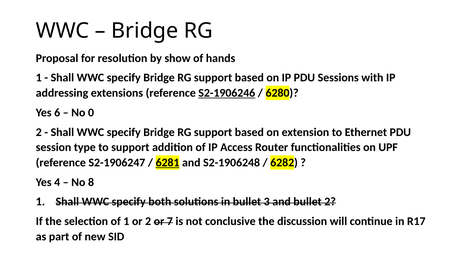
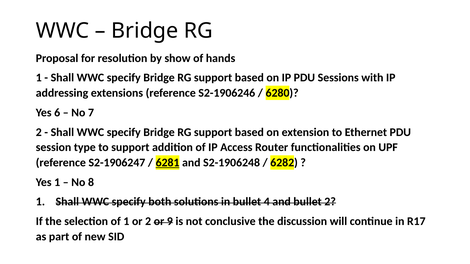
S2-1906246 underline: present -> none (227, 93)
0: 0 -> 7 (91, 113)
Yes 4: 4 -> 1 (57, 182)
3: 3 -> 4 (267, 202)
7: 7 -> 9 (170, 222)
